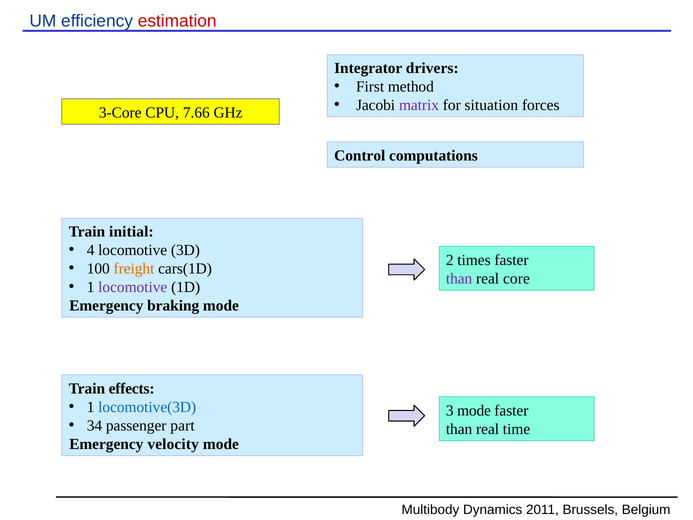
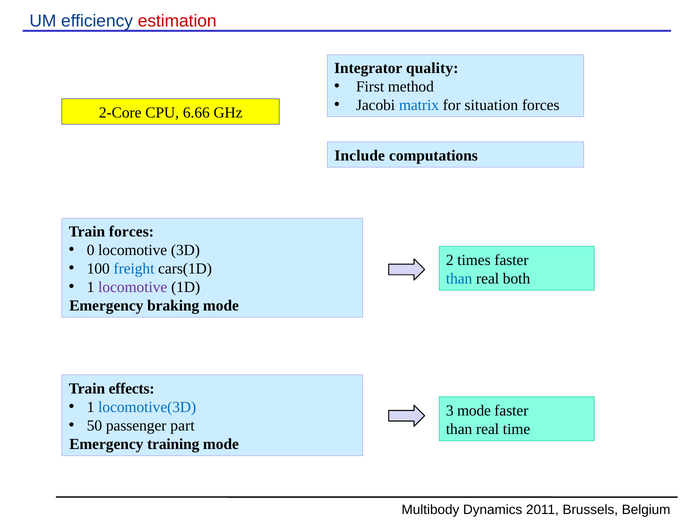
drivers: drivers -> quality (432, 68)
matrix colour: purple -> blue (419, 105)
3-Core: 3-Core -> 2-Core (120, 113)
7.66: 7.66 -> 6.66 (196, 113)
Control: Control -> Include (360, 155)
Train initial: initial -> forces (131, 232)
4: 4 -> 0 (91, 250)
freight colour: orange -> blue (134, 269)
than colour: purple -> blue (459, 278)
core: core -> both (517, 278)
34: 34 -> 50 (94, 425)
velocity: velocity -> training (173, 444)
